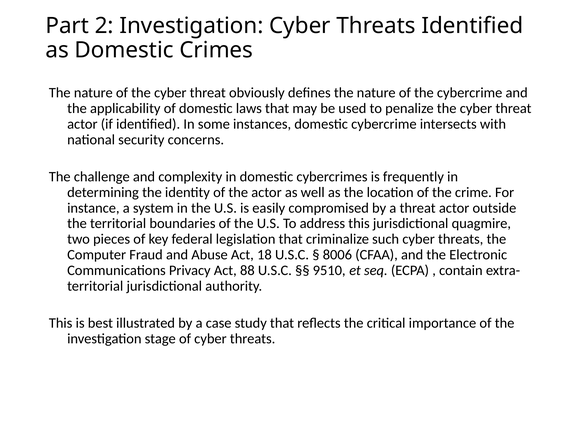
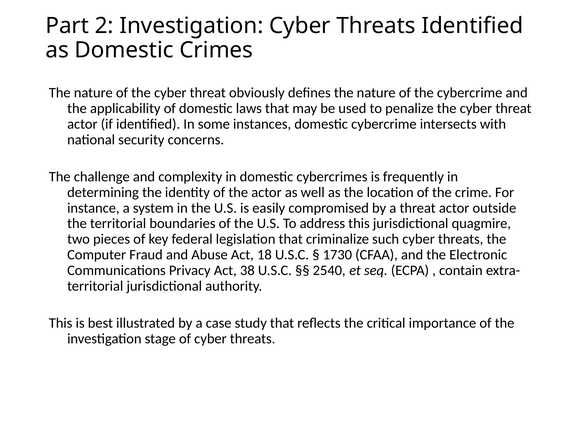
8006: 8006 -> 1730 (337, 255)
88: 88 -> 38 (247, 271)
9510: 9510 -> 2540 (329, 271)
